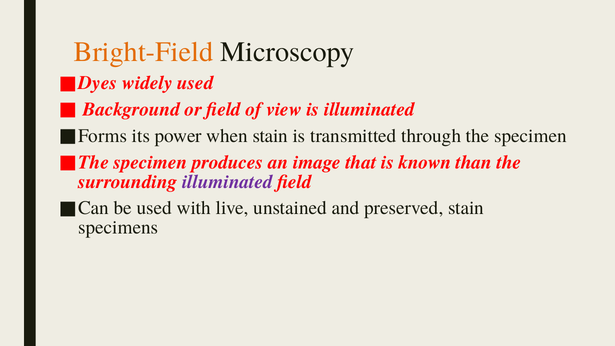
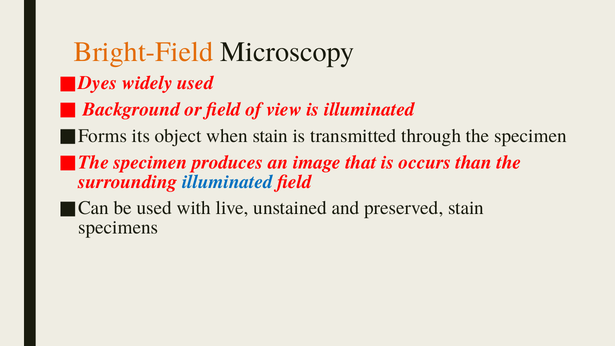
power: power -> object (178, 136)
known: known -> occurs (425, 162)
illuminated colour: purple -> blue (228, 182)
